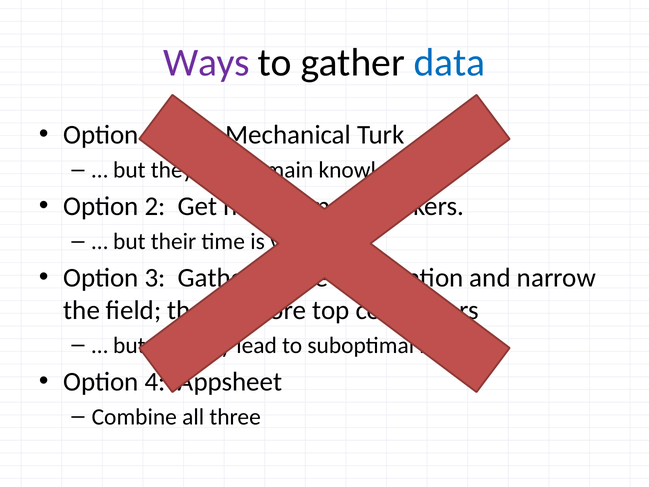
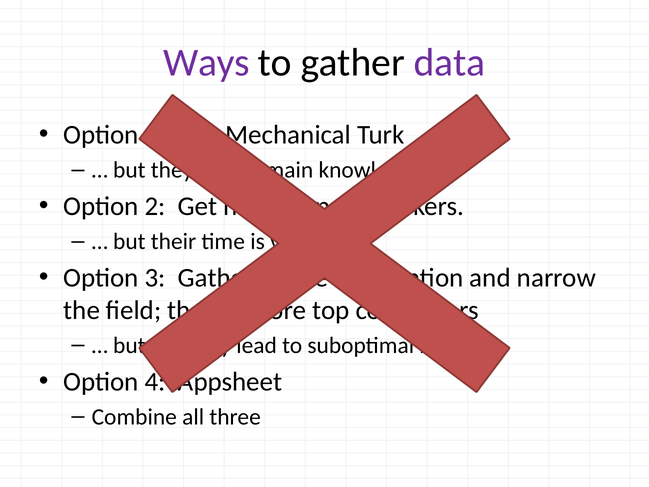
data colour: blue -> purple (450, 63)
